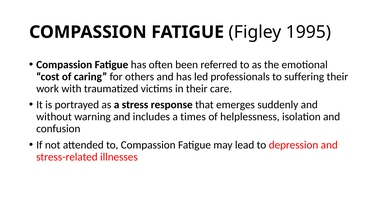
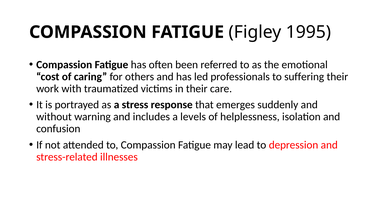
times: times -> levels (193, 117)
